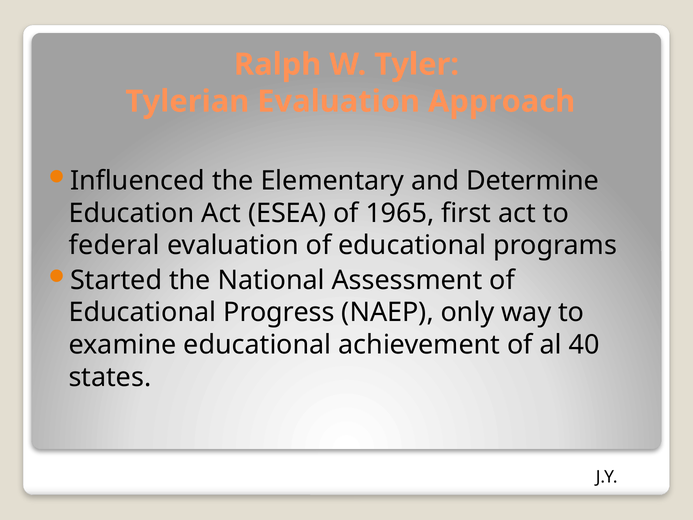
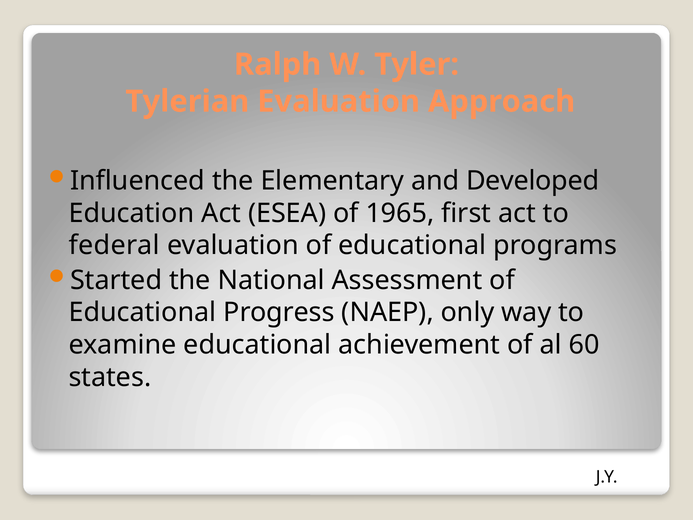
Determine: Determine -> Developed (533, 181)
40: 40 -> 60 (584, 345)
